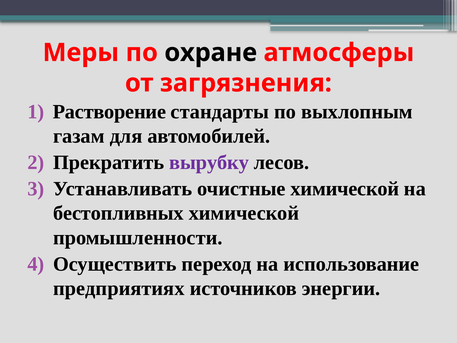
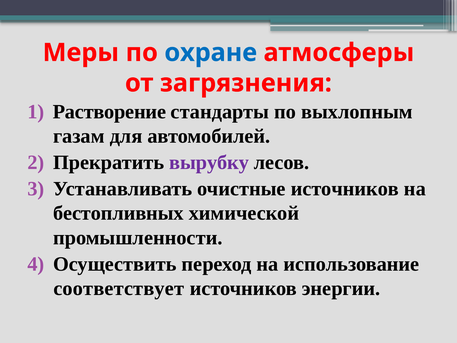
охране colour: black -> blue (211, 53)
очистные химической: химической -> источников (345, 189)
предприятиях: предприятиях -> соответствует (119, 288)
